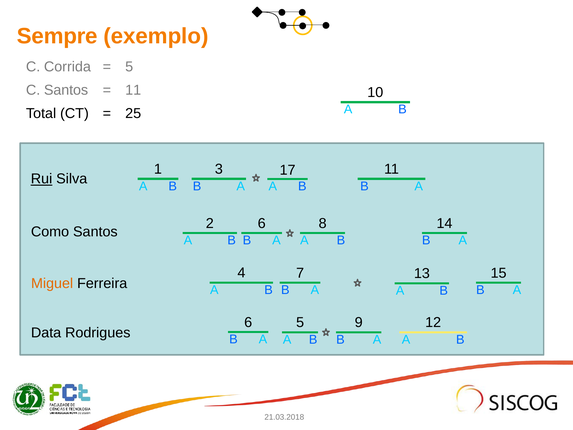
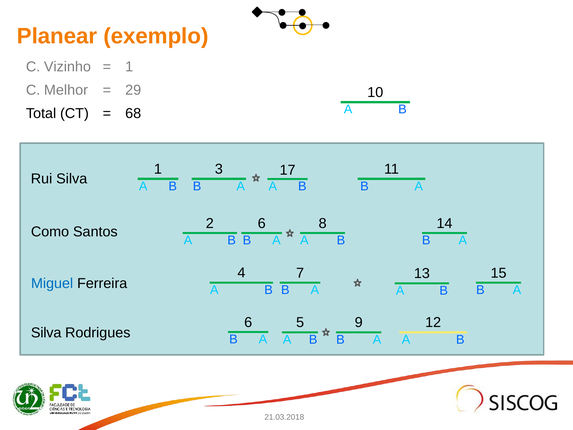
Sempre: Sempre -> Planear (57, 36)
Corrida: Corrida -> Vizinho (67, 67)
5: 5 -> 1 (129, 67)
C Santos: Santos -> Melhor (66, 90)
11: 11 -> 29 (133, 90)
25: 25 -> 68 (133, 113)
Rui underline: present -> none (42, 179)
Miguel colour: orange -> blue (52, 283)
Data: Data -> Silva (46, 333)
